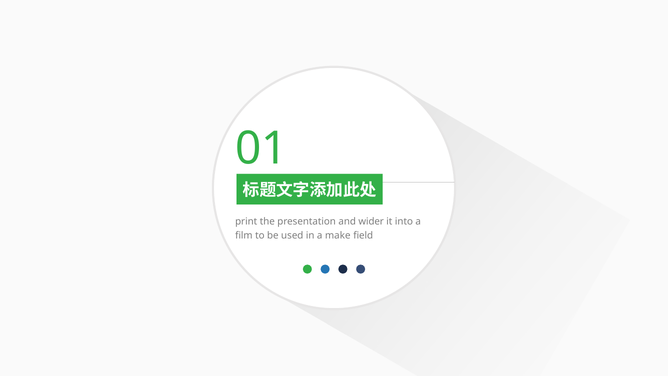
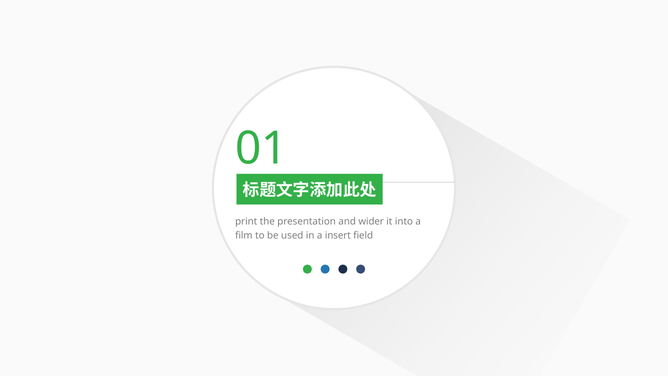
make: make -> insert (338, 235)
